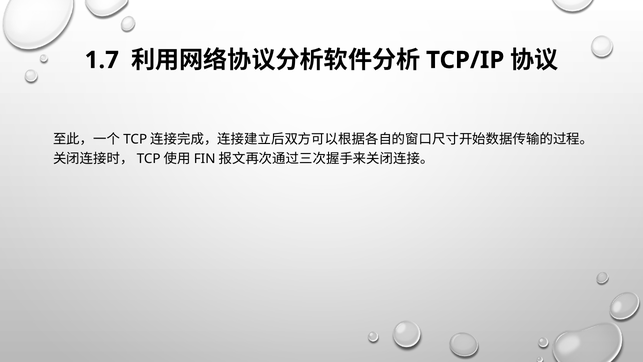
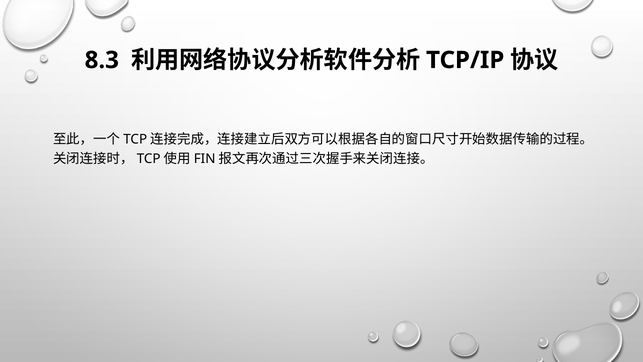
1.7: 1.7 -> 8.3 (102, 60)
